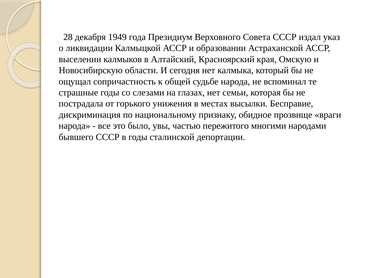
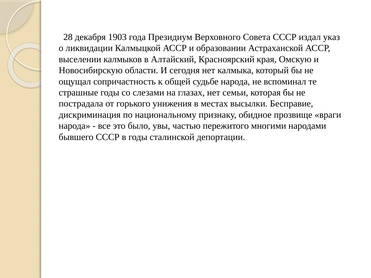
1949: 1949 -> 1903 (117, 37)
